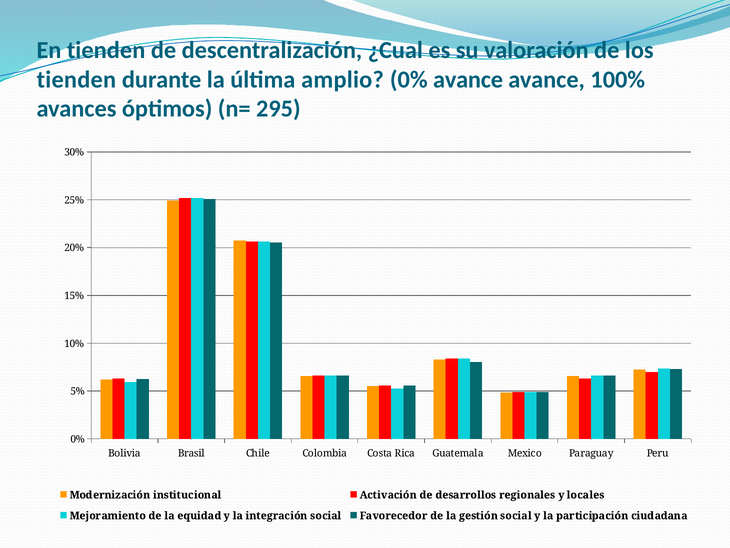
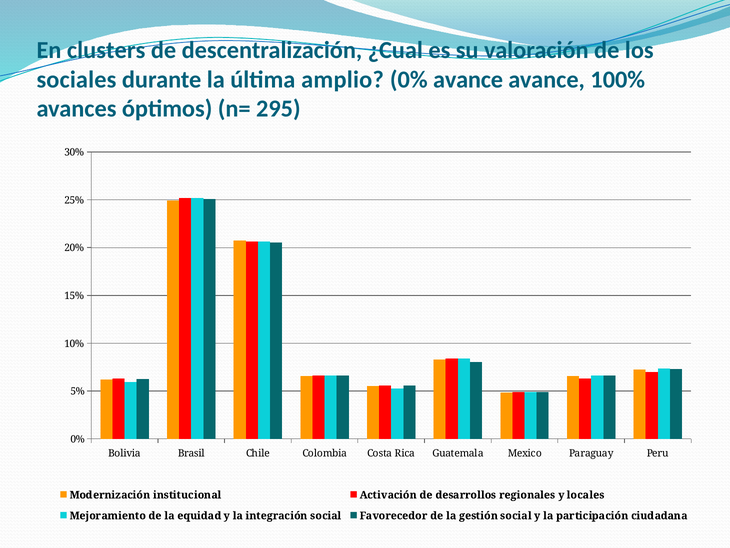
En tienden: tienden -> clusters (106, 50)
tienden: tienden -> sociales (76, 80)
